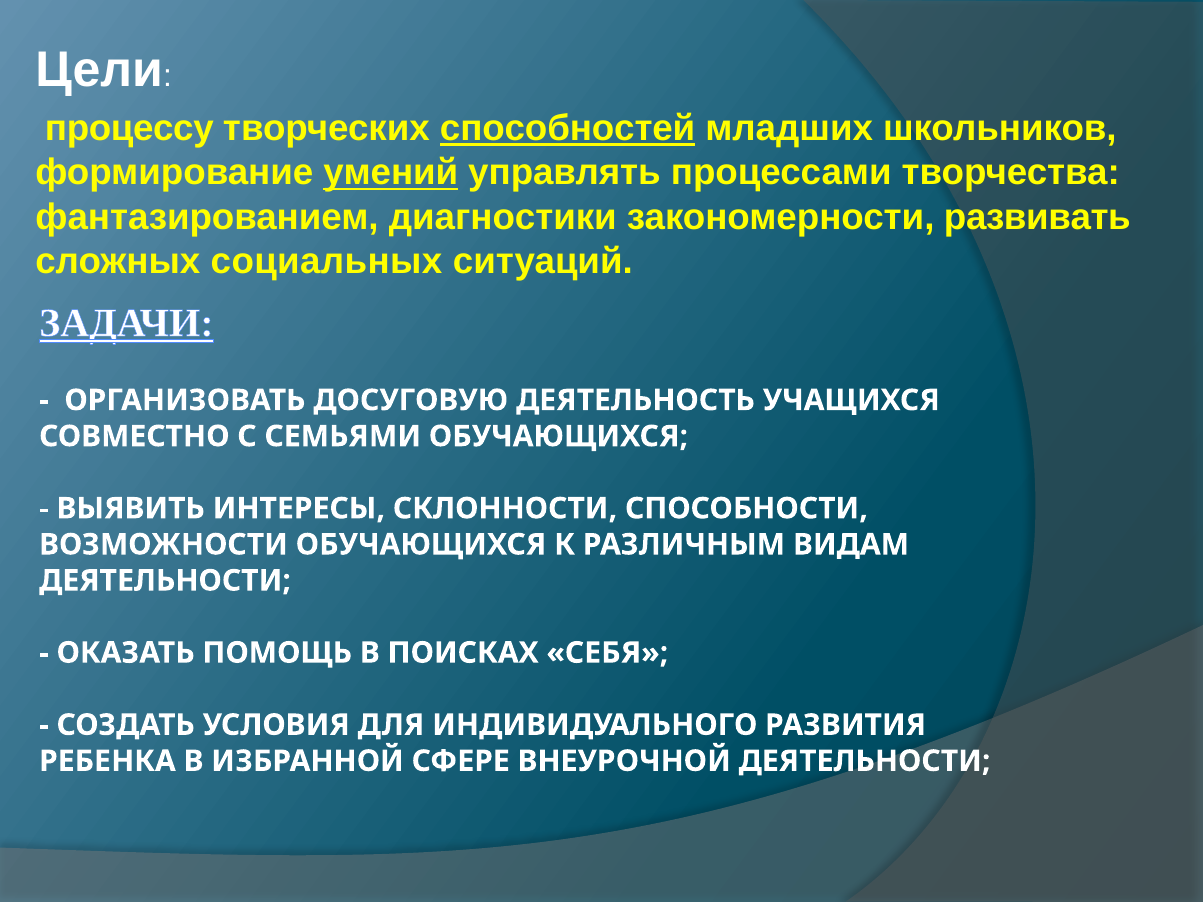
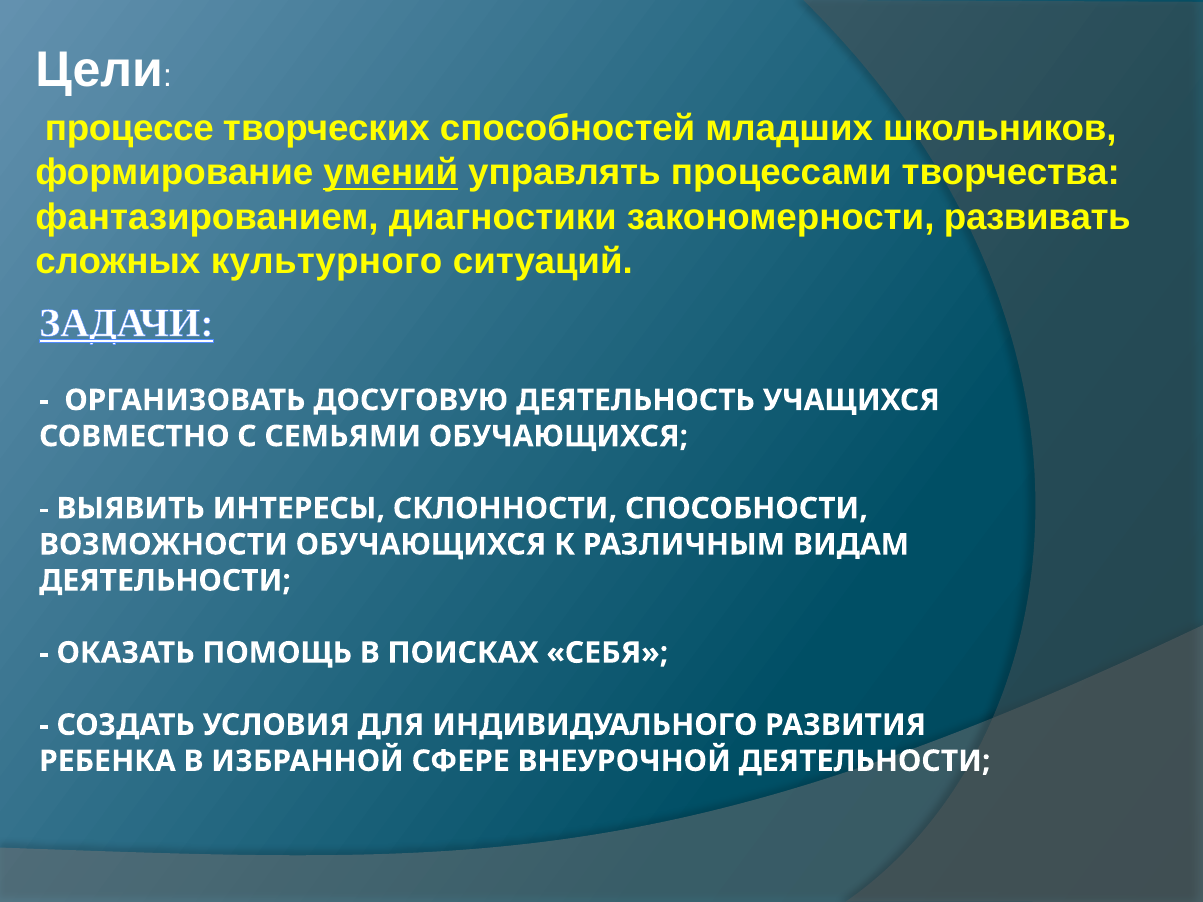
процессу: процессу -> процессе (129, 129)
способностей underline: present -> none (568, 129)
социальных: социальных -> культурного (327, 261)
